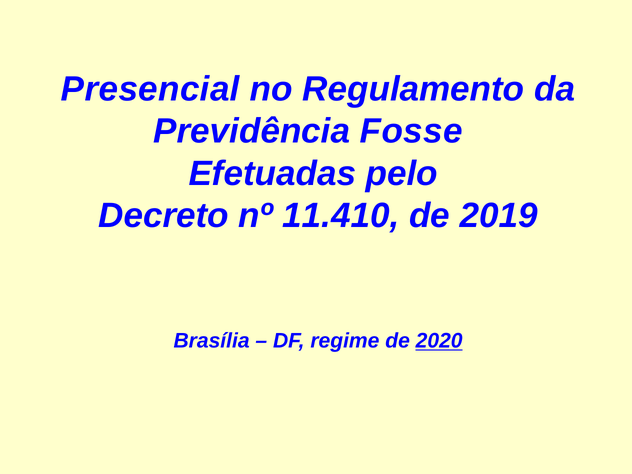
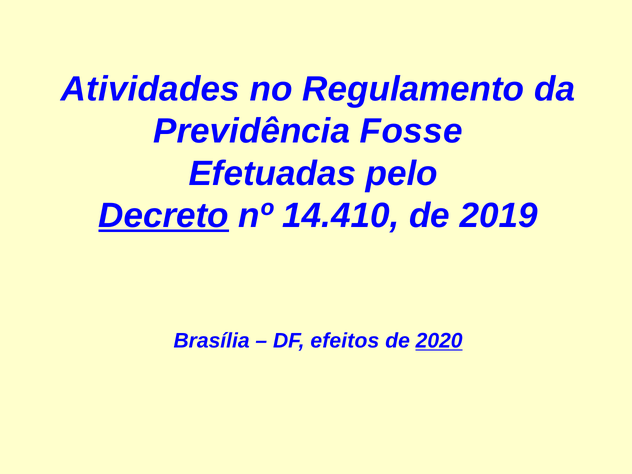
Presencial: Presencial -> Atividades (150, 89)
Decreto underline: none -> present (164, 216)
11.410: 11.410 -> 14.410 (341, 216)
regime: regime -> efeitos (345, 341)
